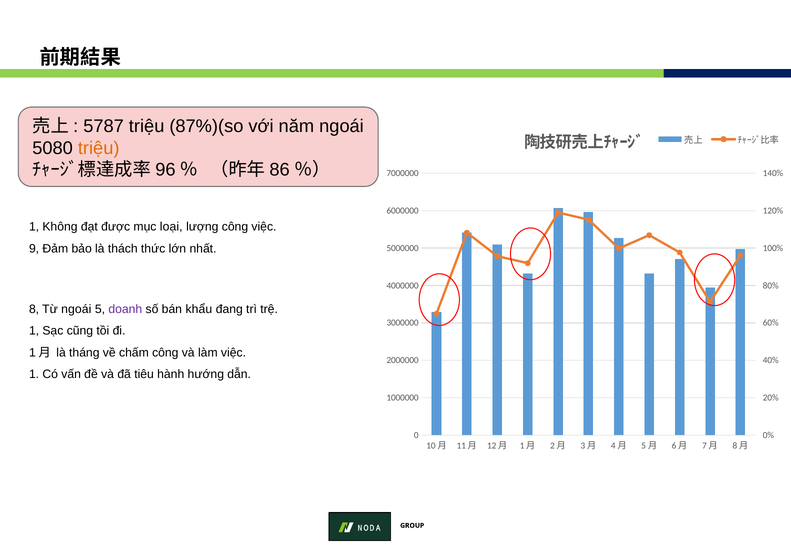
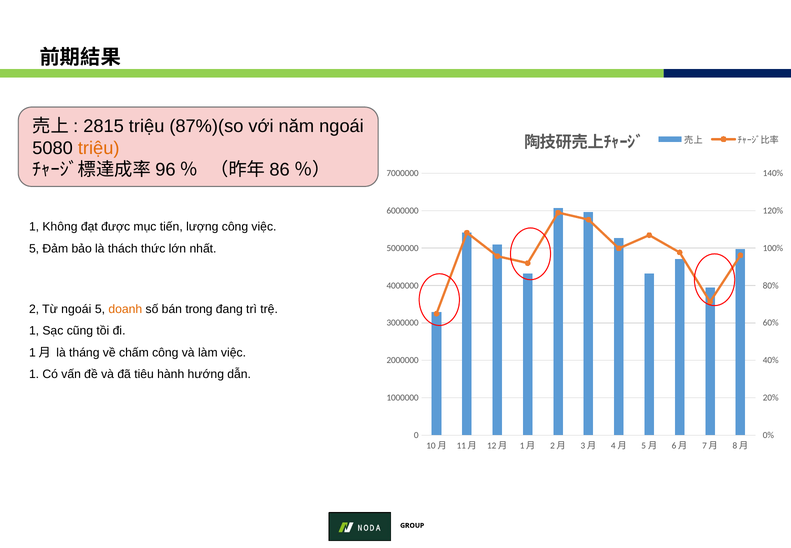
5787: 5787 -> 2815 (104, 126)
loại: loại -> tiến (171, 227)
9: 9 -> 5 (34, 248)
8: 8 -> 2 (34, 309)
doanh colour: purple -> orange (125, 309)
khẩu: khẩu -> trong (199, 309)
